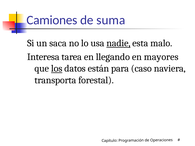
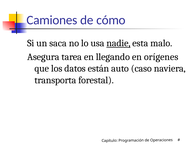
suma: suma -> cómo (111, 20)
Interesa: Interesa -> Asegura (43, 57)
mayores: mayores -> orígenes (161, 57)
los underline: present -> none (57, 69)
para: para -> auto (120, 69)
